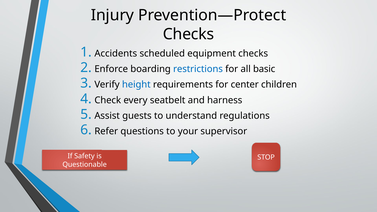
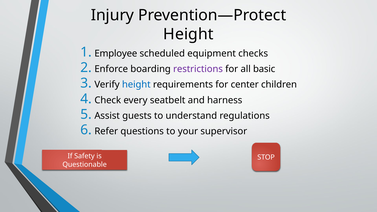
Checks: Checks -> Height (188, 34)
Accidents: Accidents -> Employee (116, 54)
restrictions colour: blue -> purple (198, 69)
